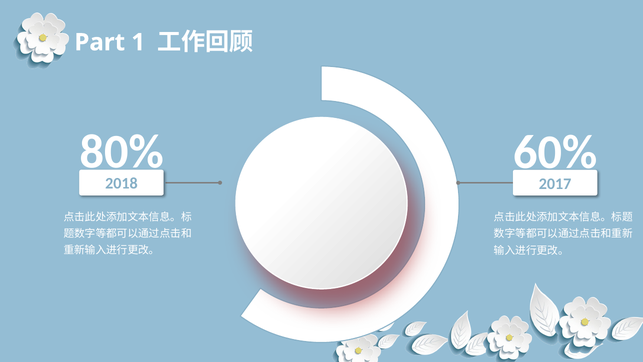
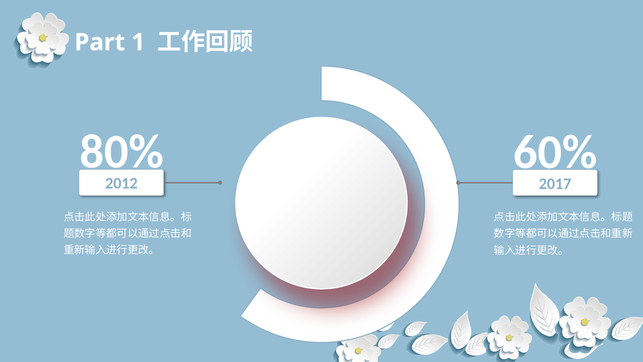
2018: 2018 -> 2012 (121, 184)
